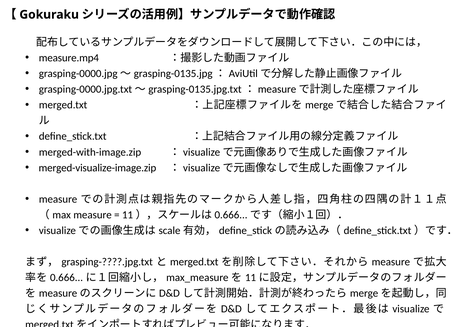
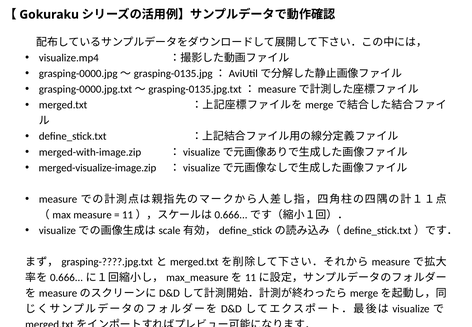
measure.mp4: measure.mp4 -> visualize.mp4 (69, 58)
